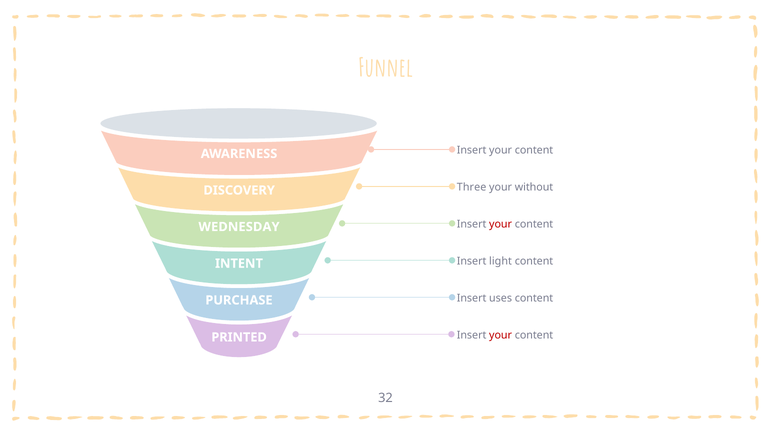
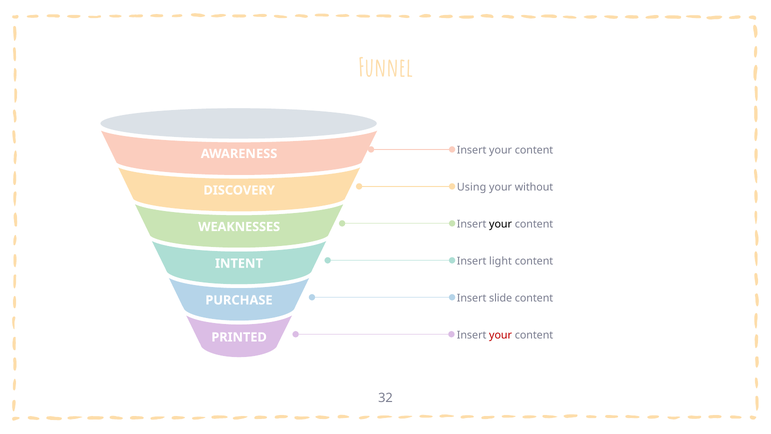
Three: Three -> Using (472, 187)
your colour: red -> black (501, 224)
WEDNESDAY: WEDNESDAY -> WEAKNESSES (239, 227)
uses: uses -> slide (501, 298)
